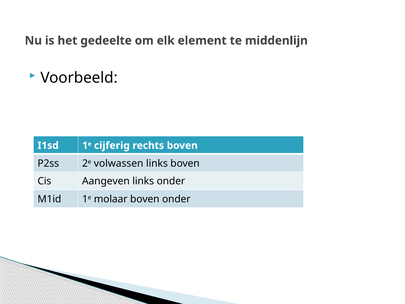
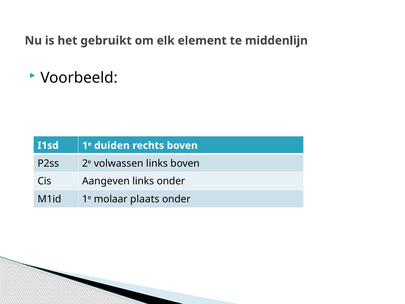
gedeelte: gedeelte -> gebruikt (106, 41)
cijferig: cijferig -> duiden (112, 145)
molaar boven: boven -> plaats (145, 199)
